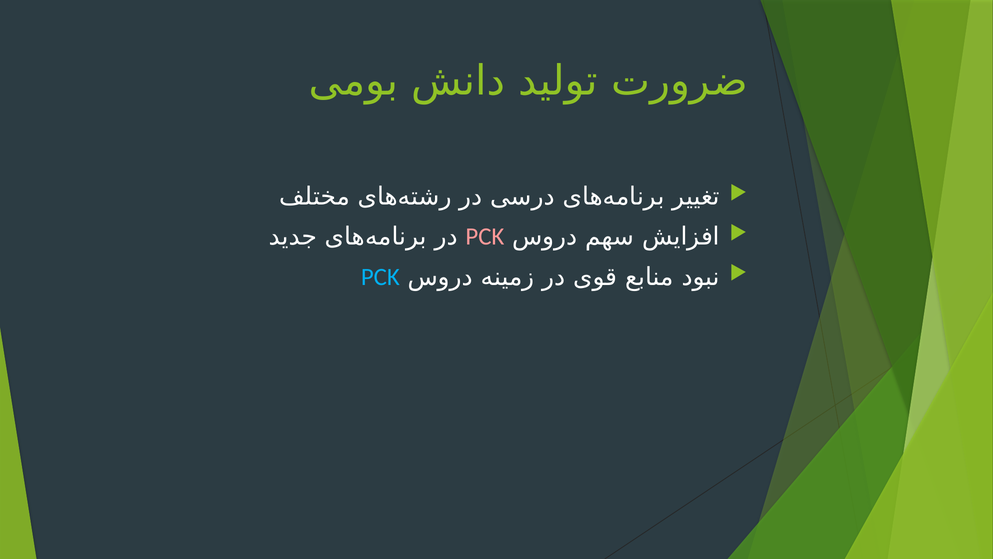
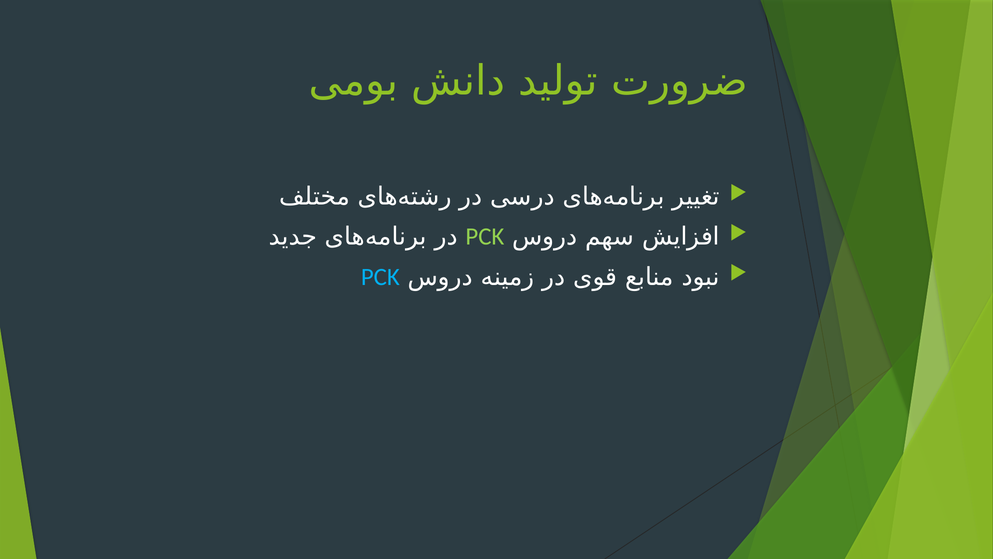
PCK colour: pink -> light green (485, 236)
